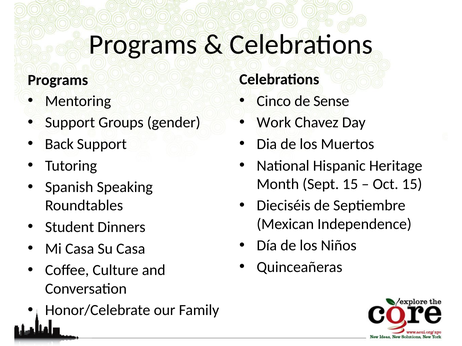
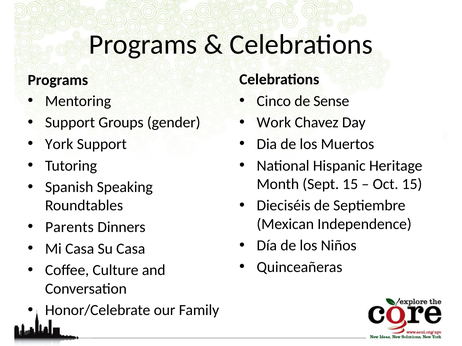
Back: Back -> York (59, 144)
Student: Student -> Parents (69, 227)
